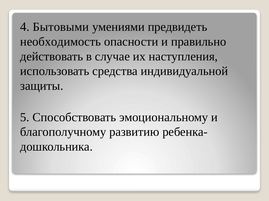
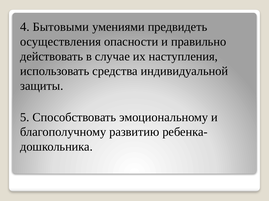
необходимость: необходимость -> осуществления (61, 42)
